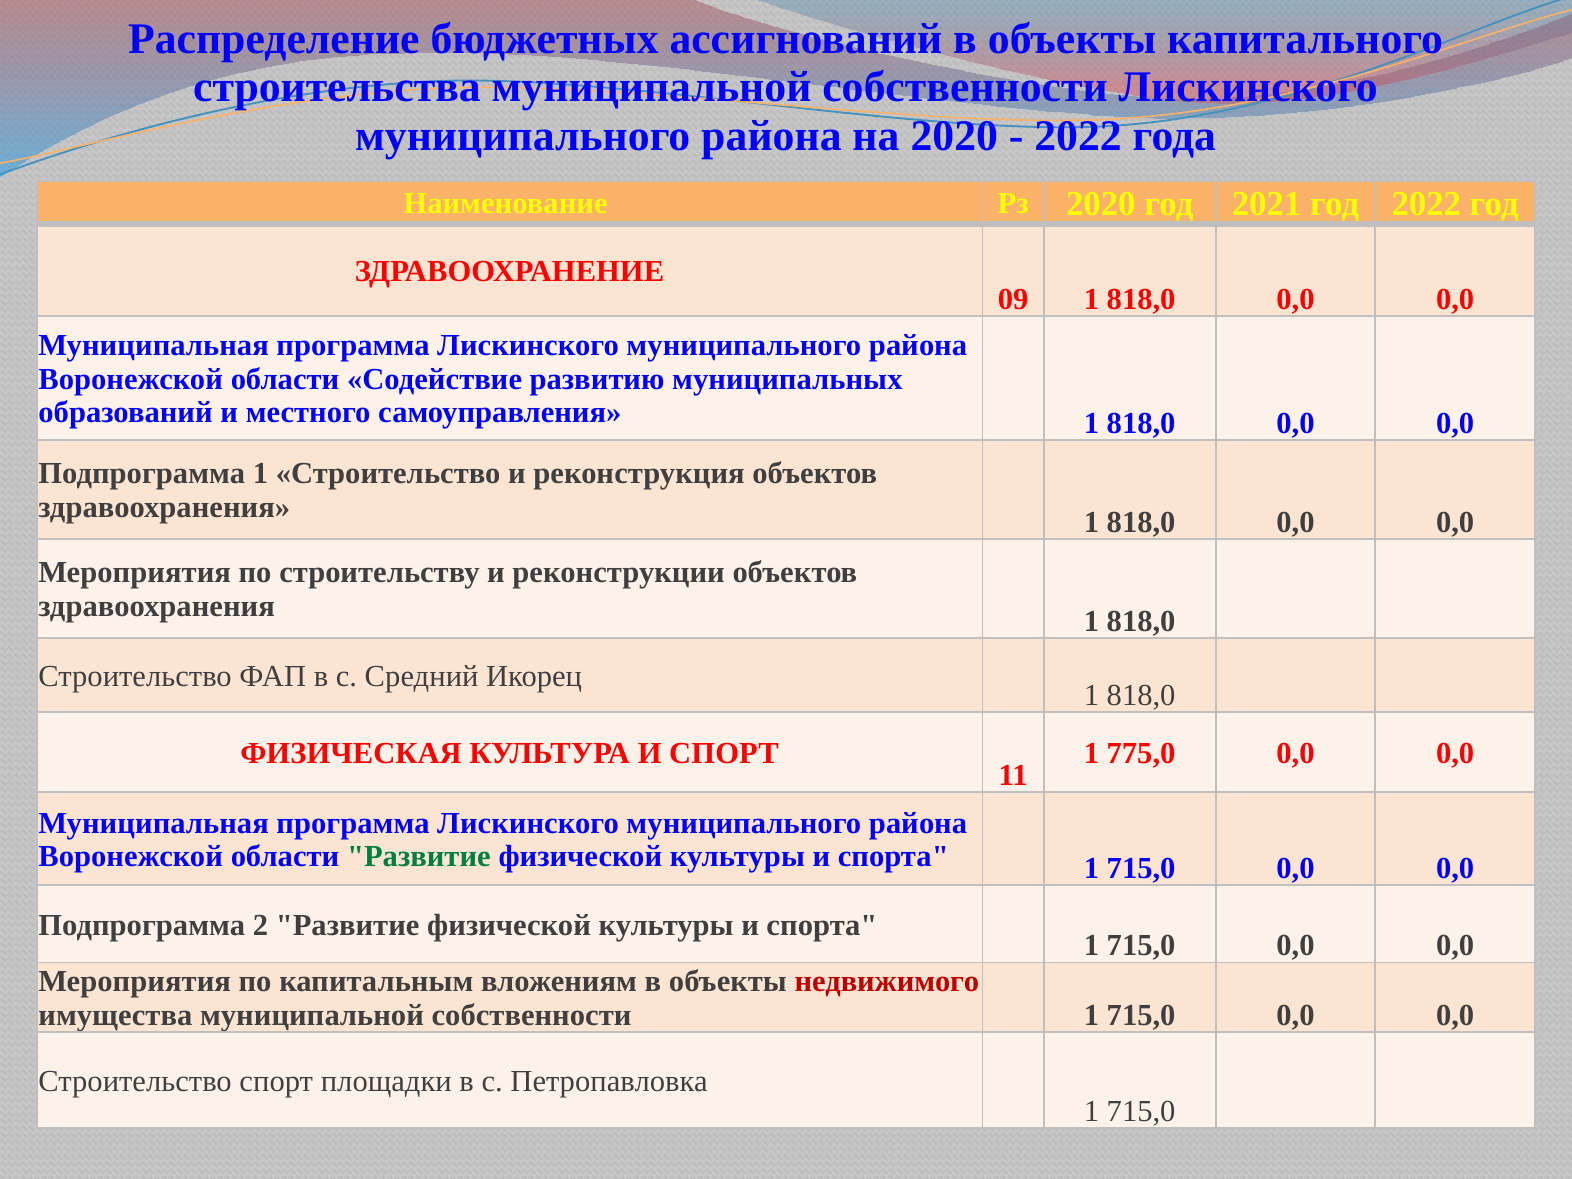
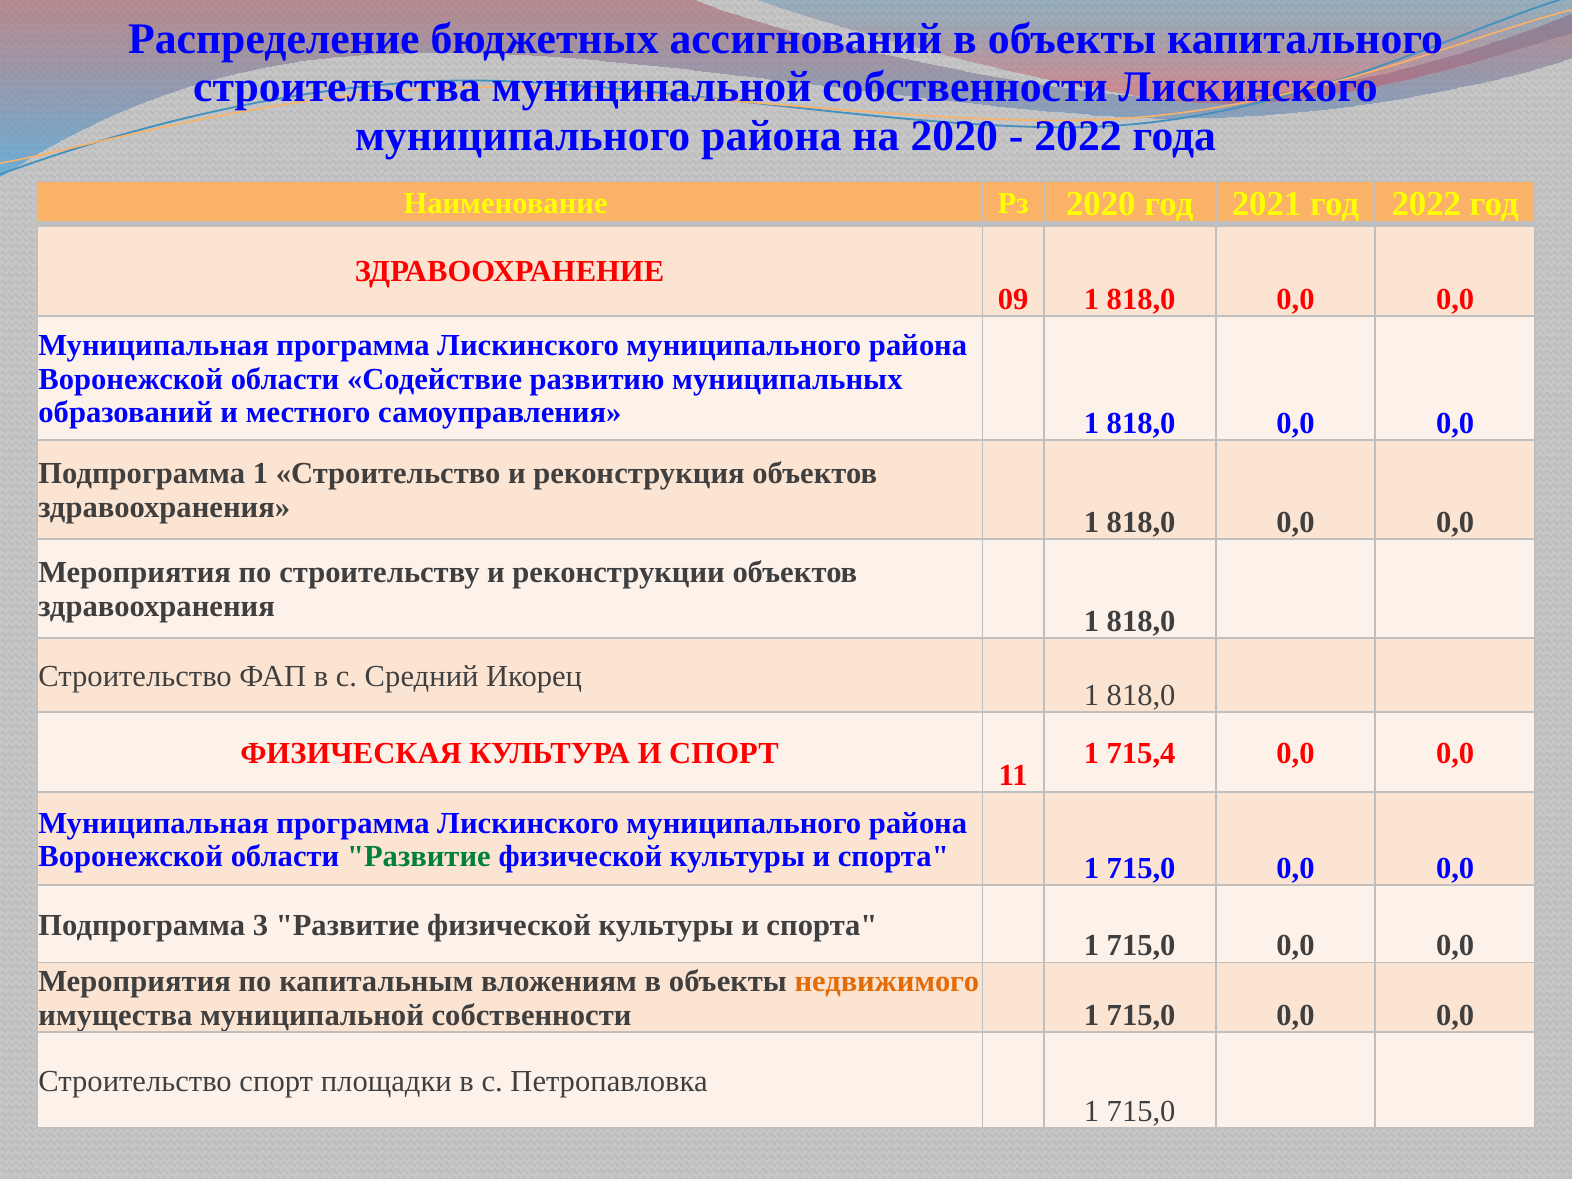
775,0: 775,0 -> 715,4 (1141, 753)
2: 2 -> 3 (260, 925)
недвижимого colour: red -> orange (887, 982)
